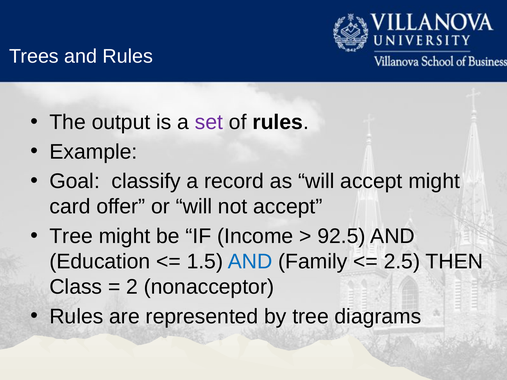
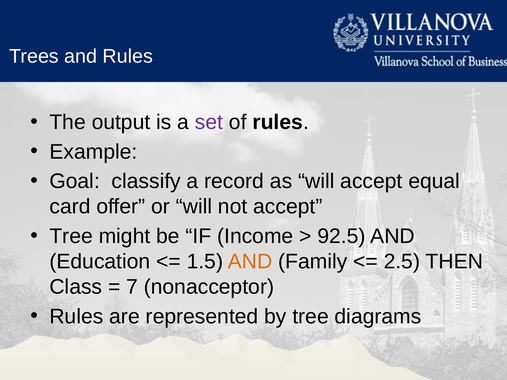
accept might: might -> equal (434, 181)
AND colour: blue -> orange (250, 262)
2: 2 -> 7 (132, 287)
